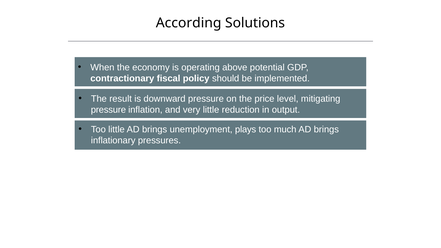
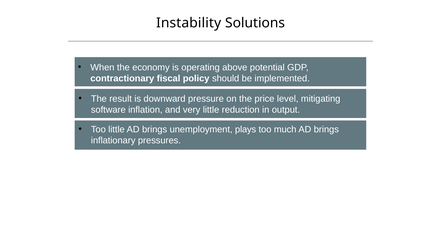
According: According -> Instability (189, 23)
pressure: pressure -> software (108, 110)
